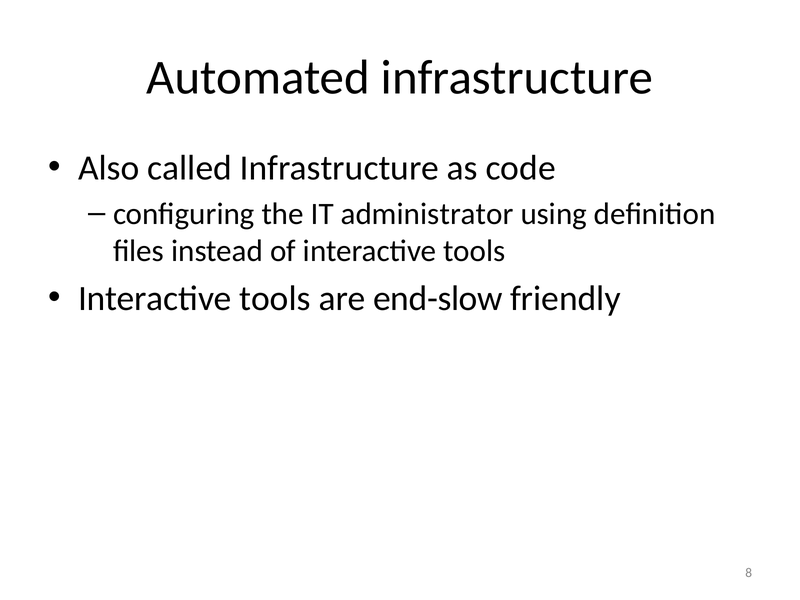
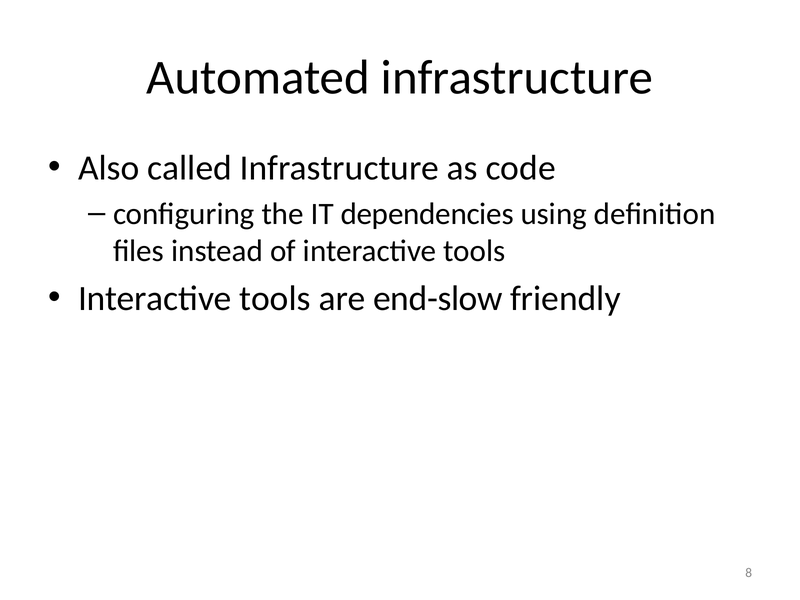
administrator: administrator -> dependencies (427, 214)
